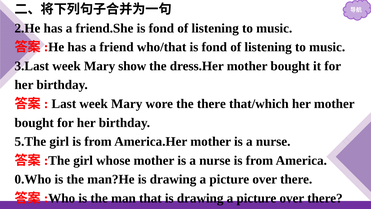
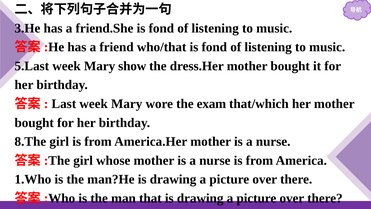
2.He: 2.He -> 3.He (27, 28)
3.Last: 3.Last -> 5.Last (32, 66)
the there: there -> exam (211, 104)
5.The: 5.The -> 8.The (30, 141)
0.Who: 0.Who -> 1.Who (33, 179)
